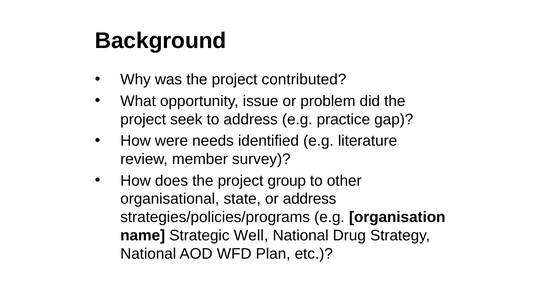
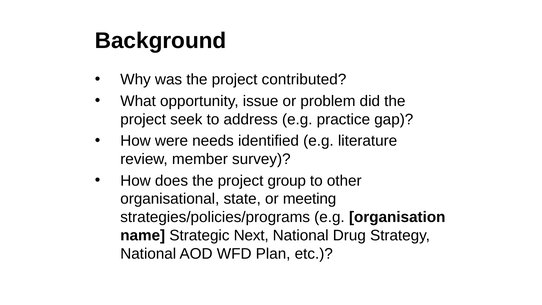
or address: address -> meeting (310, 199)
Well: Well -> Next (251, 235)
